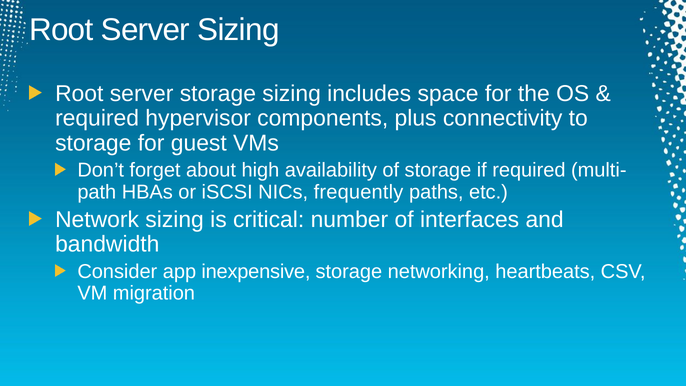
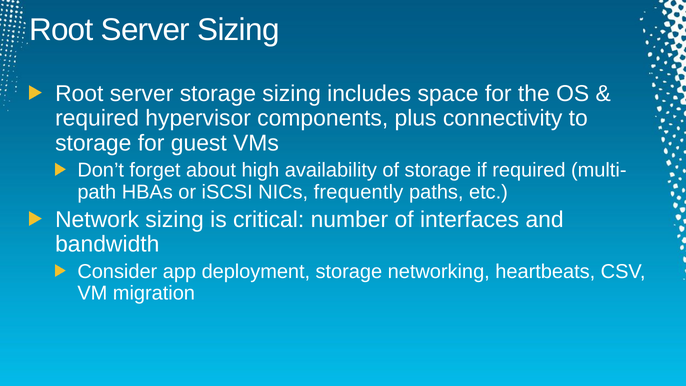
inexpensive: inexpensive -> deployment (256, 272)
